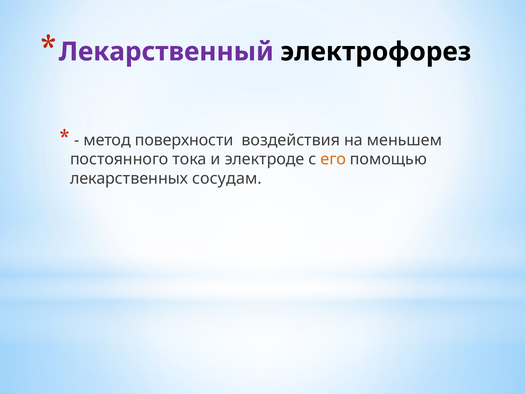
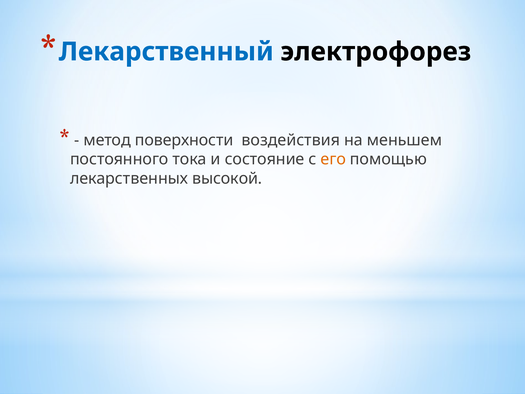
Лекарственный colour: purple -> blue (166, 52)
электроде: электроде -> состояние (265, 159)
сосудам: сосудам -> высокой (227, 178)
